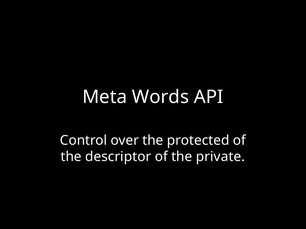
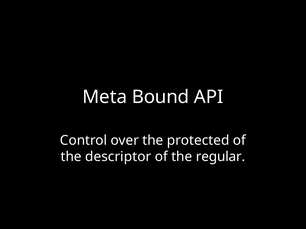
Words: Words -> Bound (161, 97)
private: private -> regular (221, 157)
